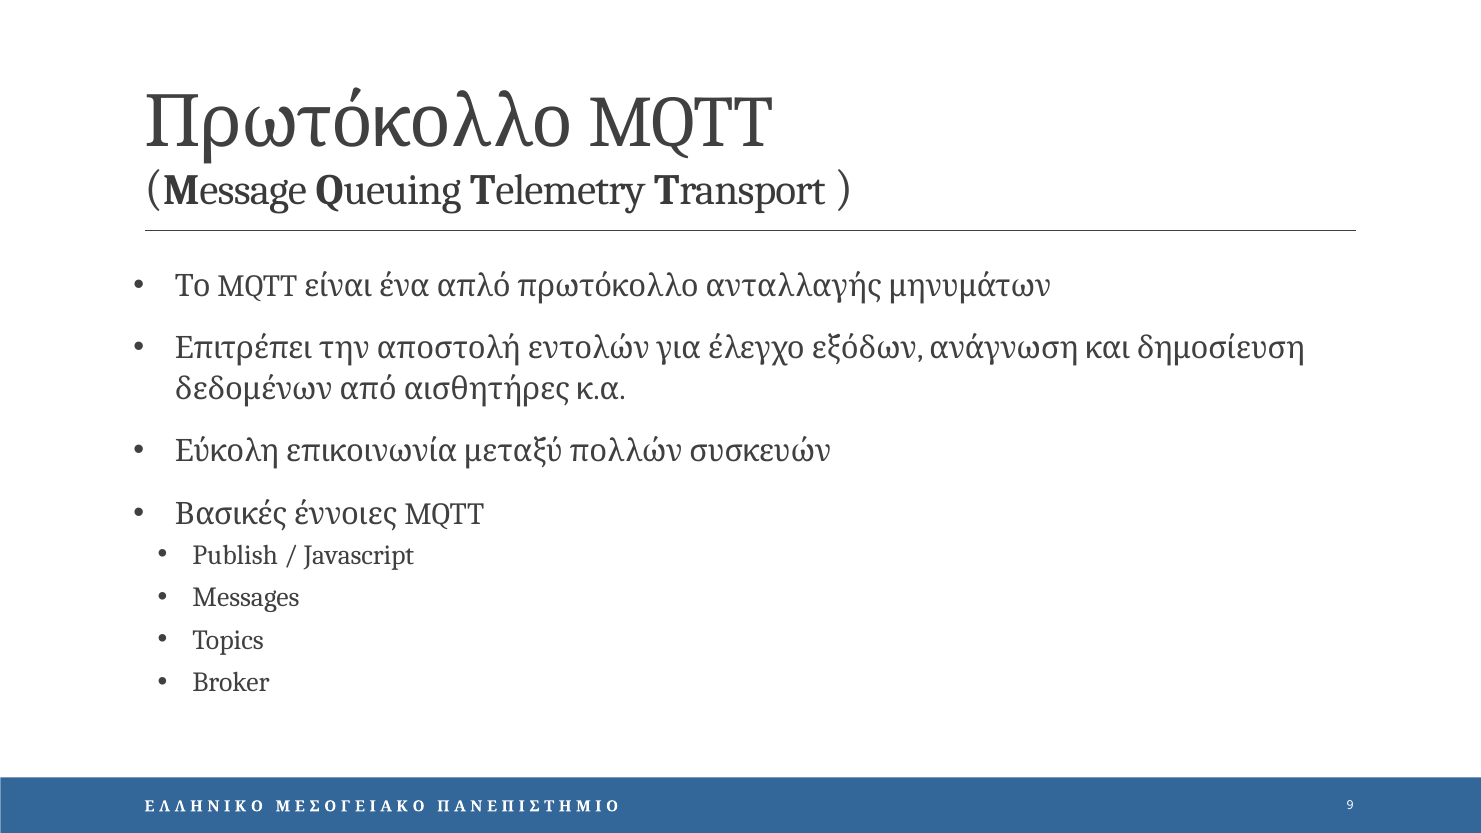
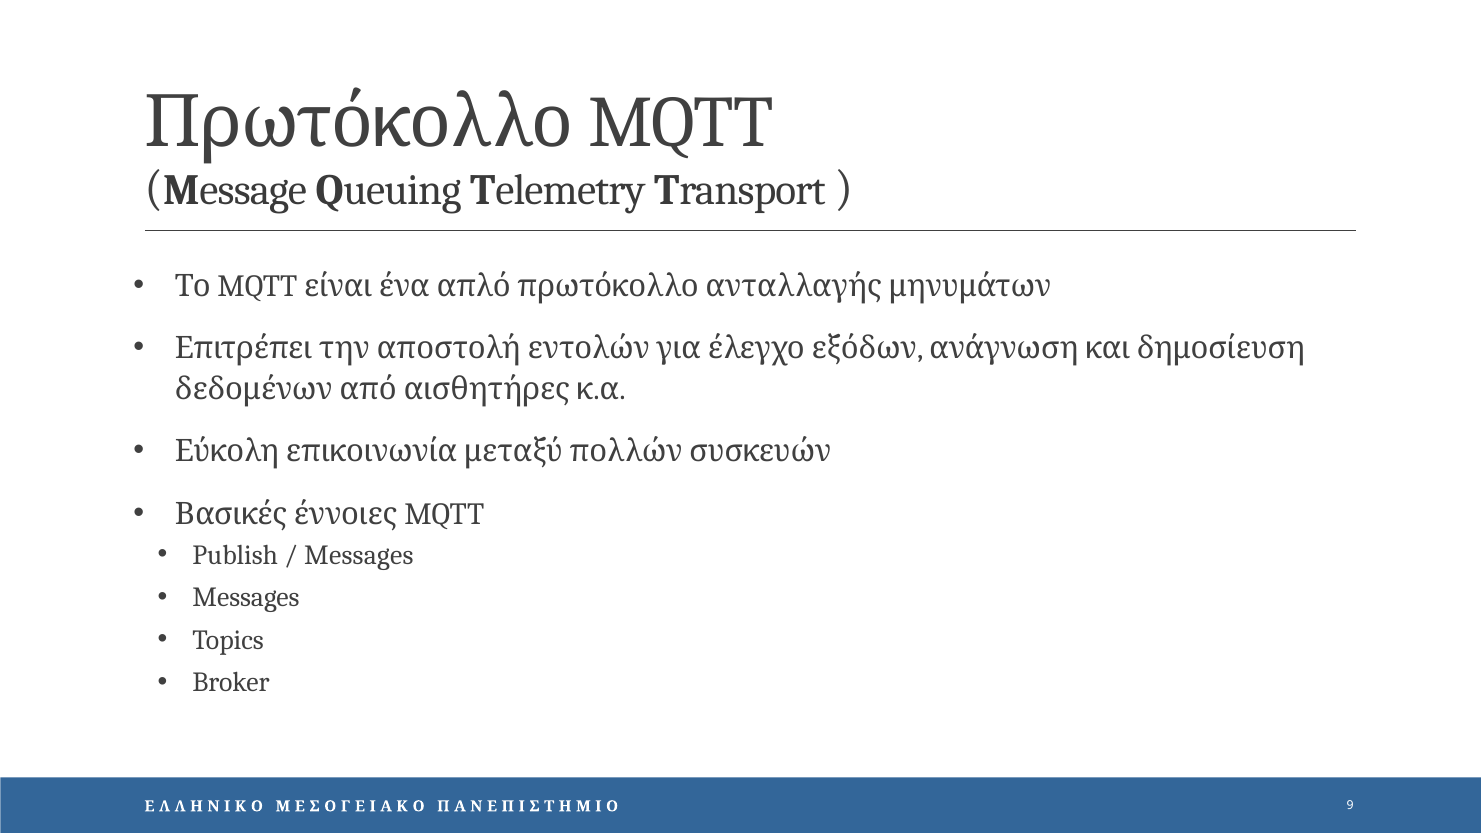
Javascript: Javascript -> Messages (359, 555)
